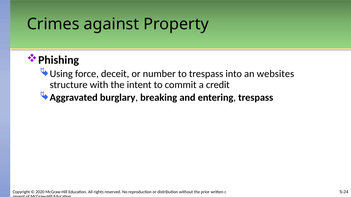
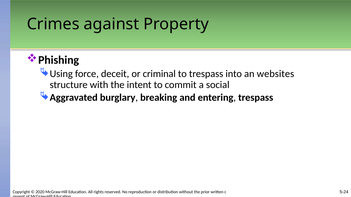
number: number -> criminal (159, 74)
credit: credit -> social (218, 85)
